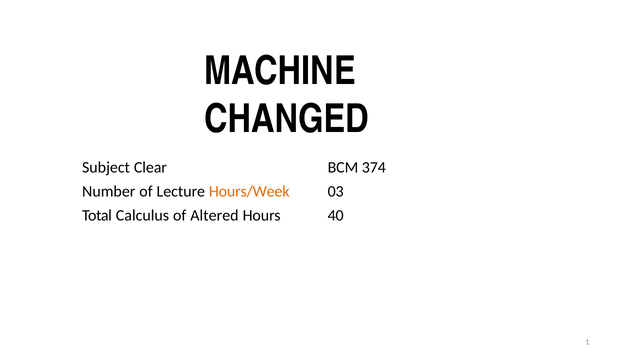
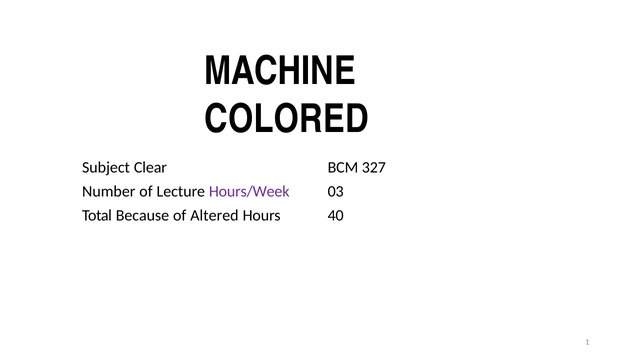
CHANGED: CHANGED -> COLORED (286, 119)
374: 374 -> 327 (374, 168)
Hours/Week colour: orange -> purple (249, 192)
Calculus: Calculus -> Because (142, 215)
